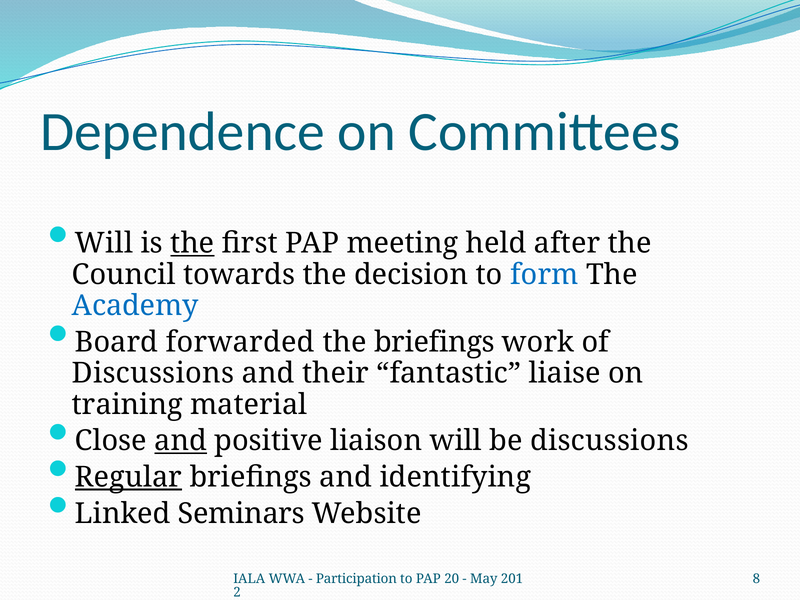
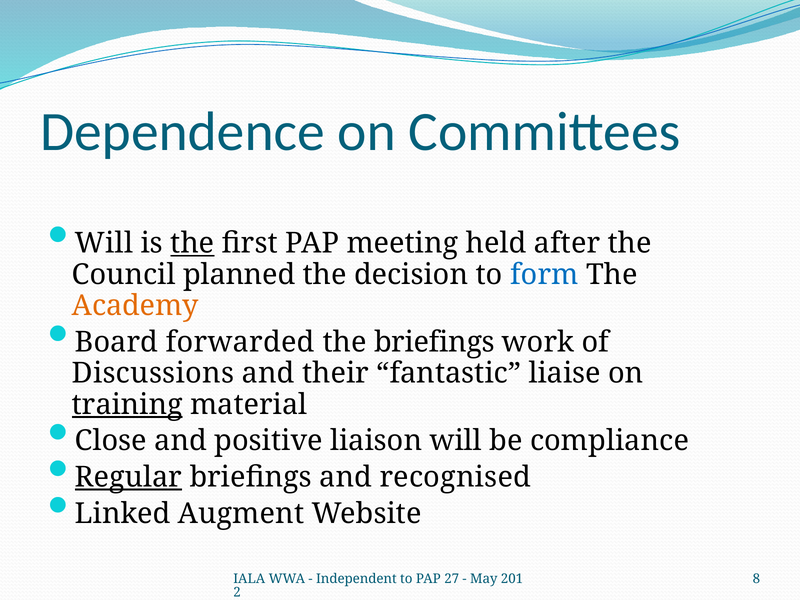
towards: towards -> planned (239, 275)
Academy colour: blue -> orange (135, 306)
training underline: none -> present (127, 404)
and underline: present -> none (181, 441)
be discussions: discussions -> compliance (610, 441)
identifying: identifying -> recognised (455, 477)
Seminars: Seminars -> Augment (241, 514)
Participation: Participation -> Independent (356, 579)
20: 20 -> 27 (452, 579)
